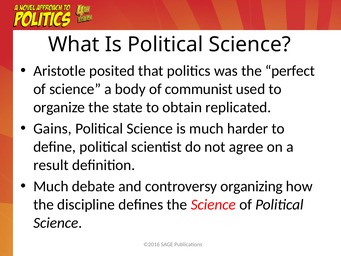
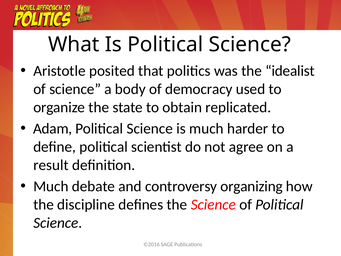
perfect: perfect -> idealist (290, 71)
communist: communist -> democracy (199, 89)
Gains: Gains -> Adam (53, 128)
